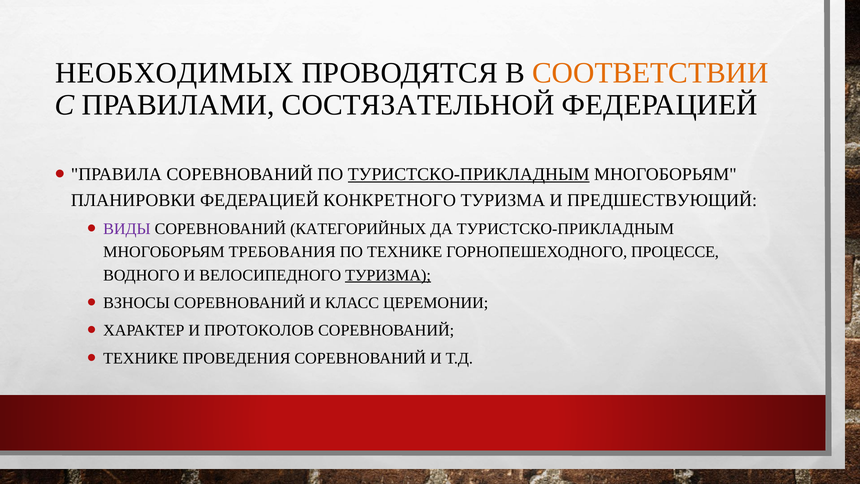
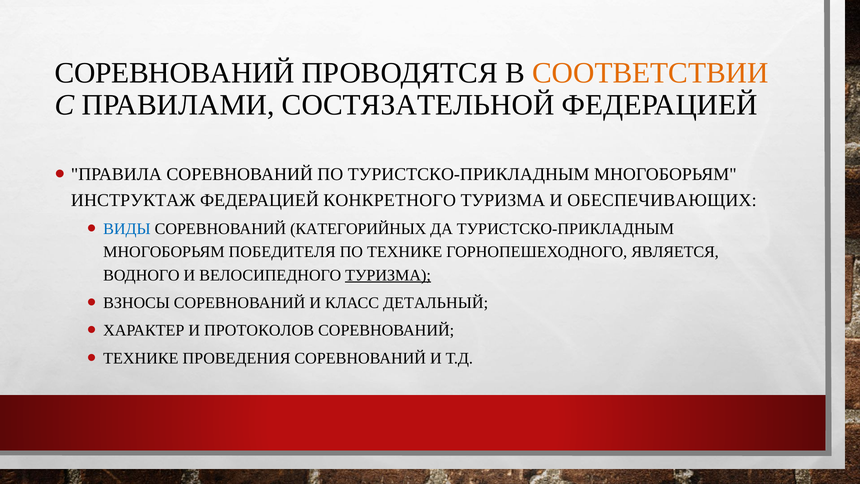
НЕОБХОДИМЫХ: НЕОБХОДИМЫХ -> СОРЕВНОВАНИЙ (175, 73)
ТУРИСТСКО-ПРИКЛАДНЫМ underline: present -> none (469, 174)
ПЛАНИРОВКИ: ПЛАНИРОВКИ -> ИНСТРУКТАЖ (133, 200)
ПРЕДШЕСТВУЮЩИЙ: ПРЕДШЕСТВУЮЩИЙ -> ОБЕСПЕЧИВАЮЩИХ (662, 200)
ВИДЫ colour: purple -> blue (127, 229)
ТРЕБОВАНИЯ: ТРЕБОВАНИЯ -> ПОБЕДИТЕЛЯ (282, 252)
ПРОЦЕССЕ: ПРОЦЕССЕ -> ЯВЛЯЕТСЯ (675, 252)
ЦЕРЕМОНИИ: ЦЕРЕМОНИИ -> ДЕТАЛЬНЫЙ (436, 303)
